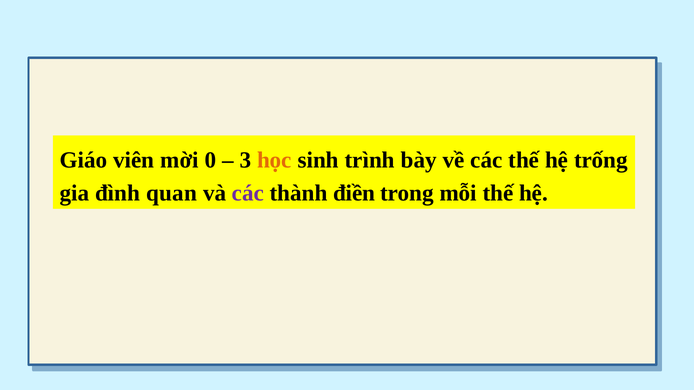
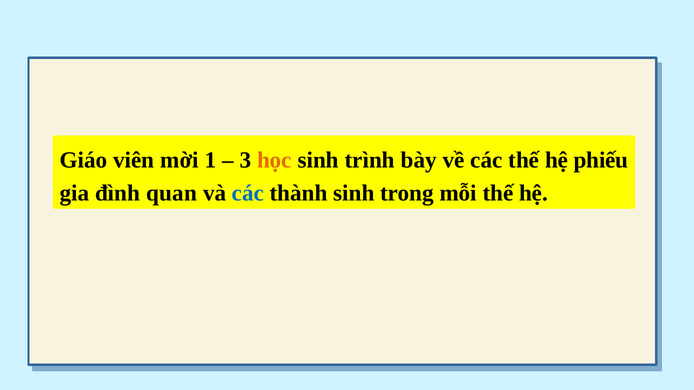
0: 0 -> 1 (210, 160)
trống: trống -> phiếu (601, 160)
các colour: purple -> blue (248, 193)
thành điền: điền -> sinh (354, 193)
